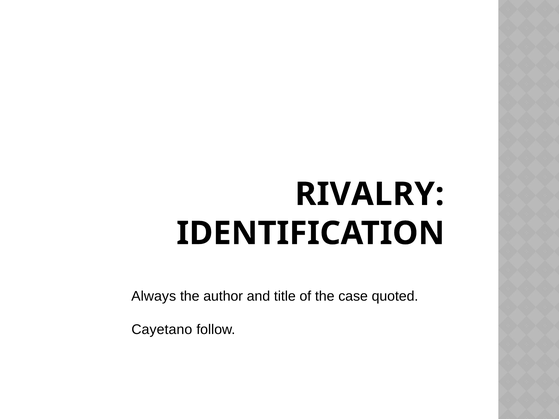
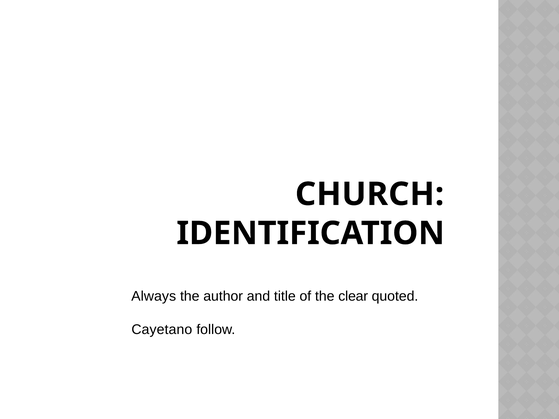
RIVALRY: RIVALRY -> CHURCH (370, 194)
case: case -> clear (353, 296)
